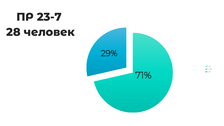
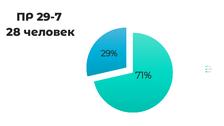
23-7: 23-7 -> 29-7 (49, 17)
